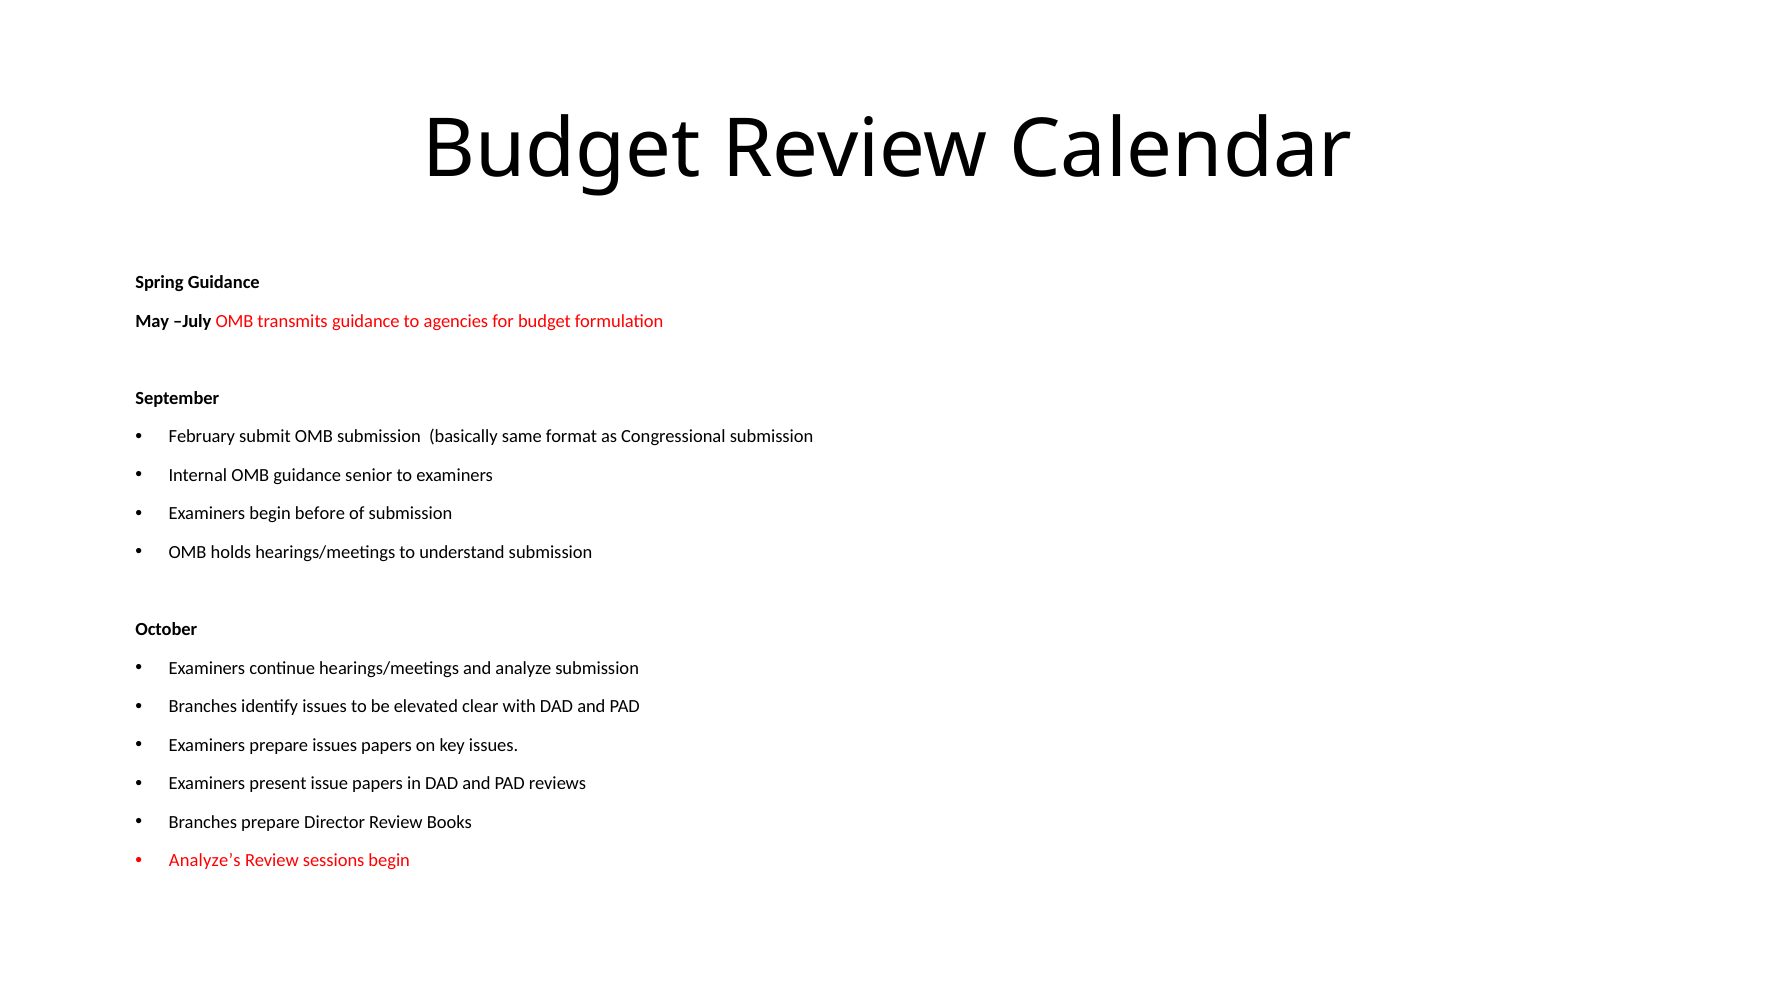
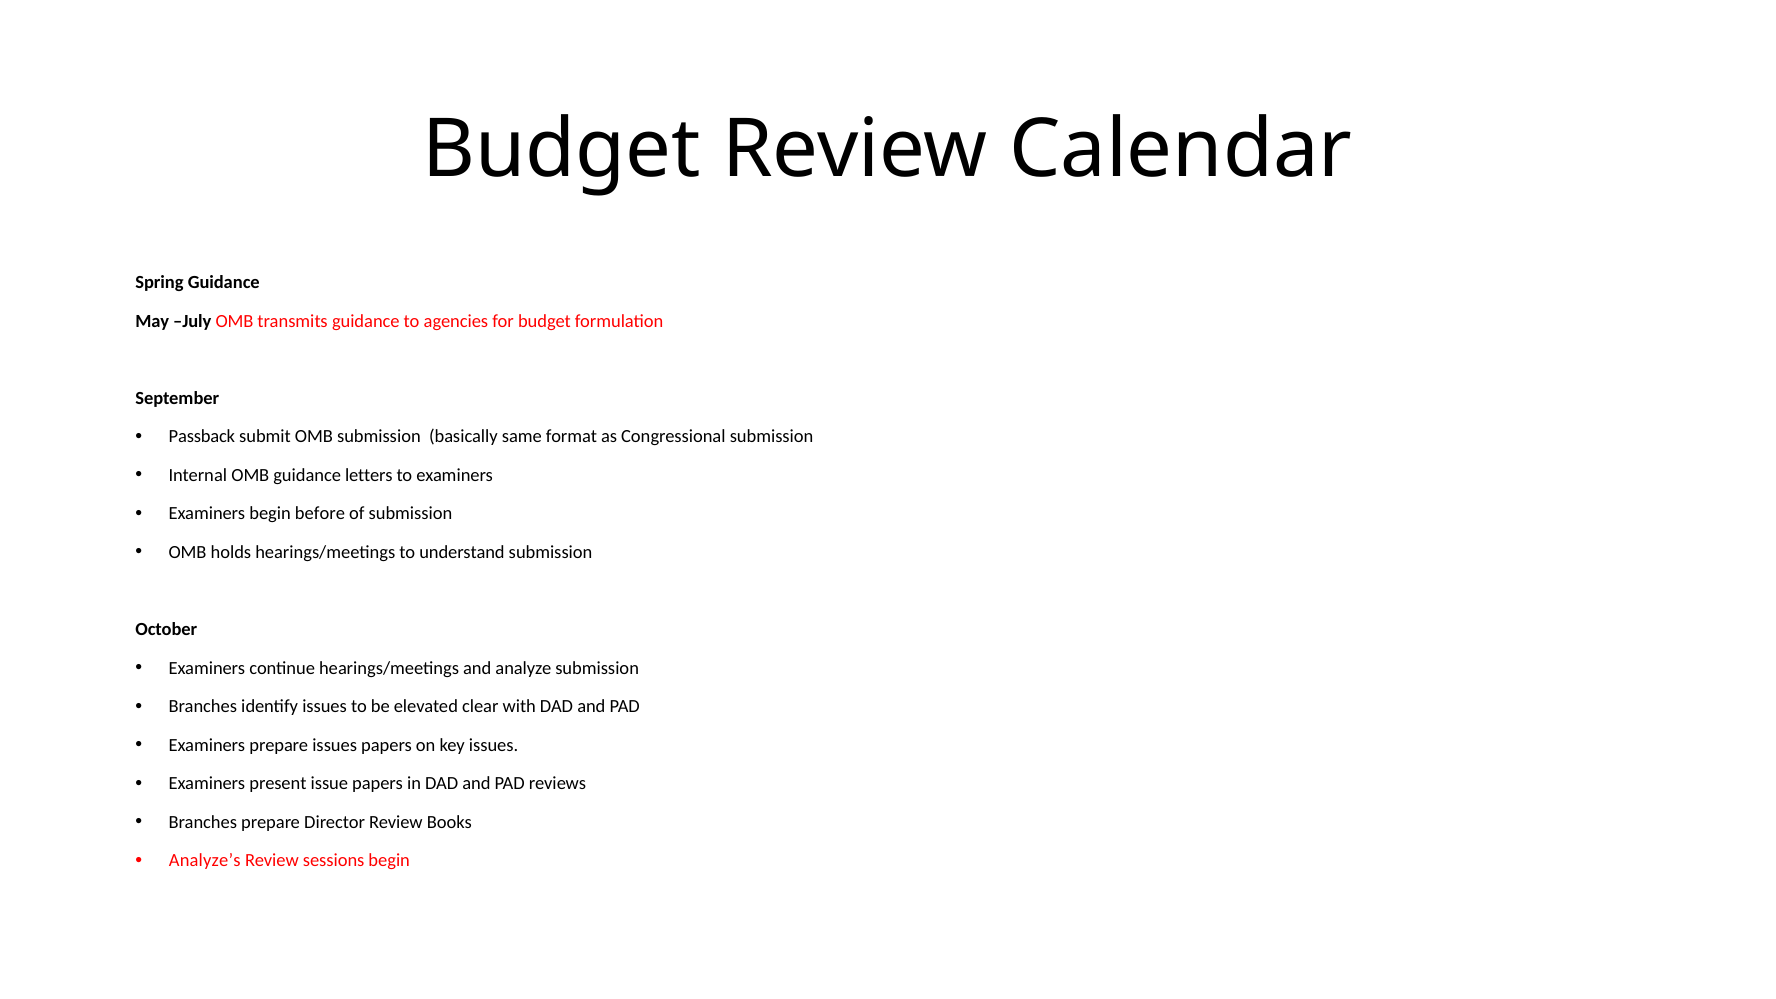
February: February -> Passback (202, 437)
senior: senior -> letters (369, 475)
